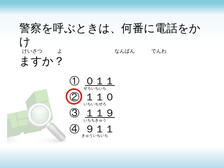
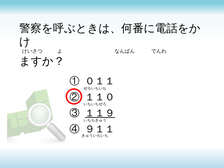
０１１ underline: present -> none (100, 81)
